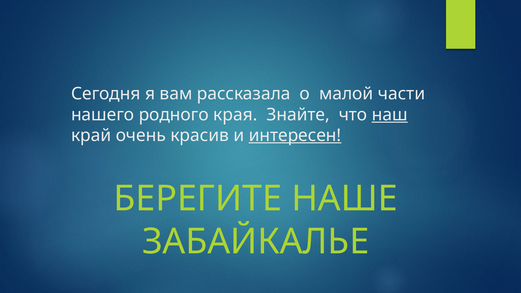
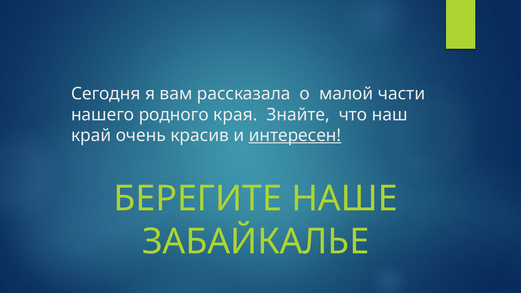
наш underline: present -> none (390, 115)
